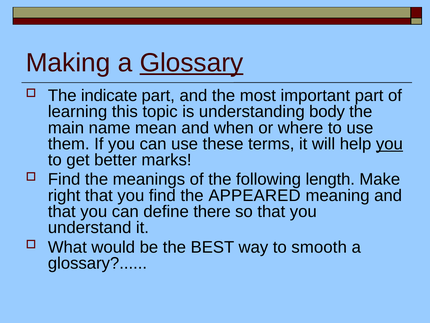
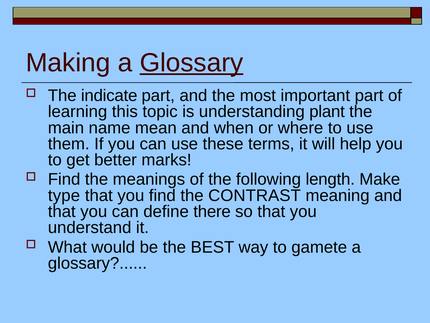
body: body -> plant (327, 112)
you underline: present -> none (389, 144)
right: right -> type (64, 195)
APPEARED: APPEARED -> CONTRAST (255, 195)
smooth: smooth -> gamete (319, 247)
